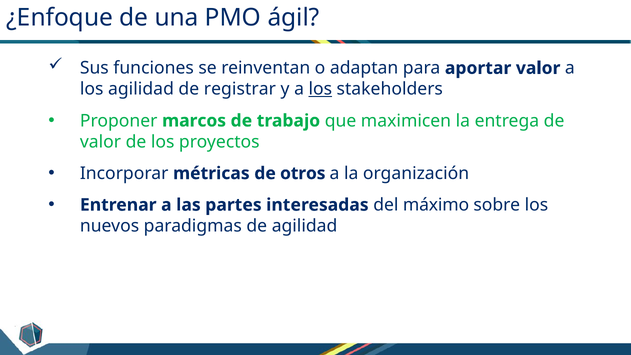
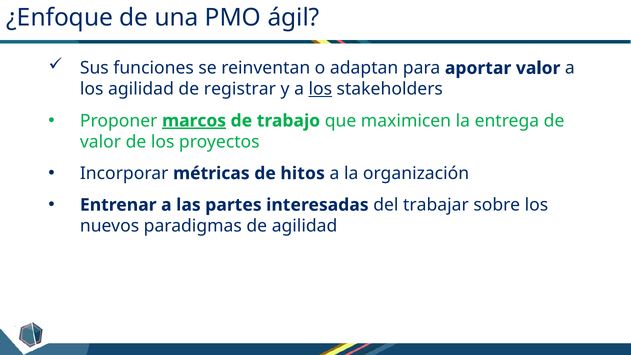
marcos underline: none -> present (194, 121)
otros: otros -> hitos (303, 173)
máximo: máximo -> trabajar (436, 205)
